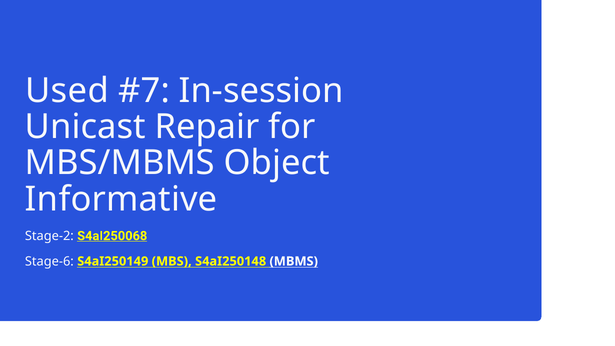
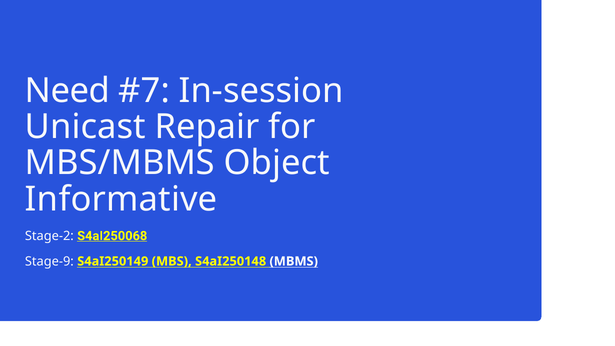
Used: Used -> Need (67, 91)
Stage-6: Stage-6 -> Stage-9 (49, 261)
